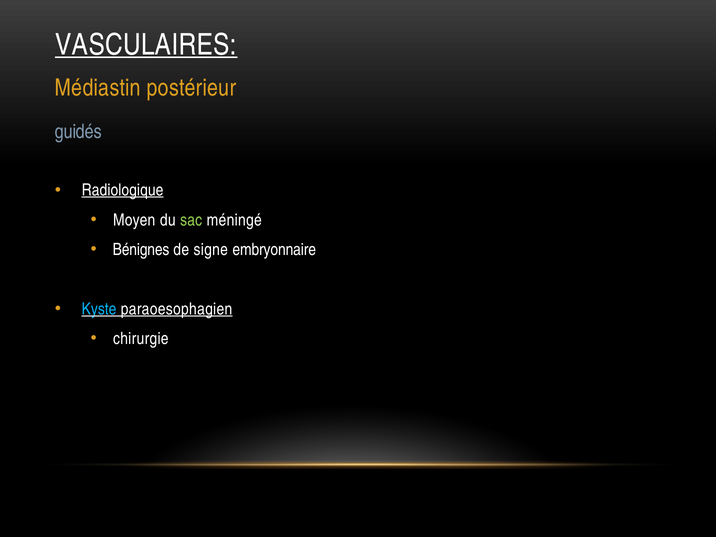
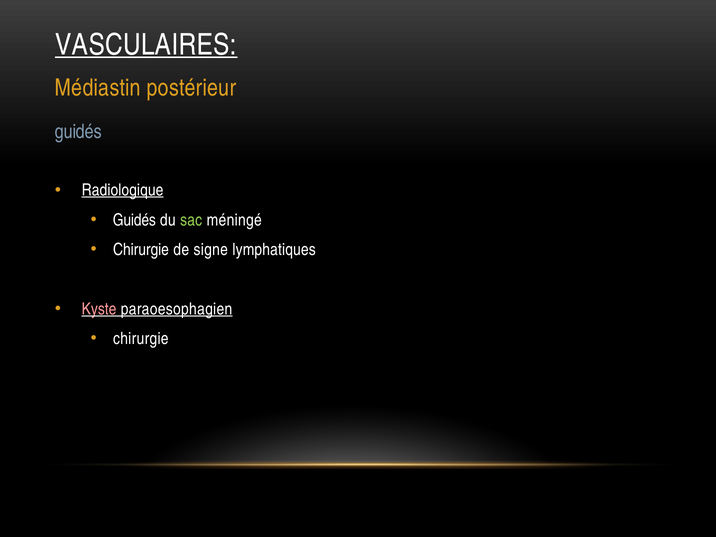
Moyen: Moyen -> Guidés (134, 220)
Bénignes: Bénignes -> Chirurgie (141, 250)
embryonnaire: embryonnaire -> lymphatiques (274, 250)
Kyste colour: light blue -> pink (99, 309)
